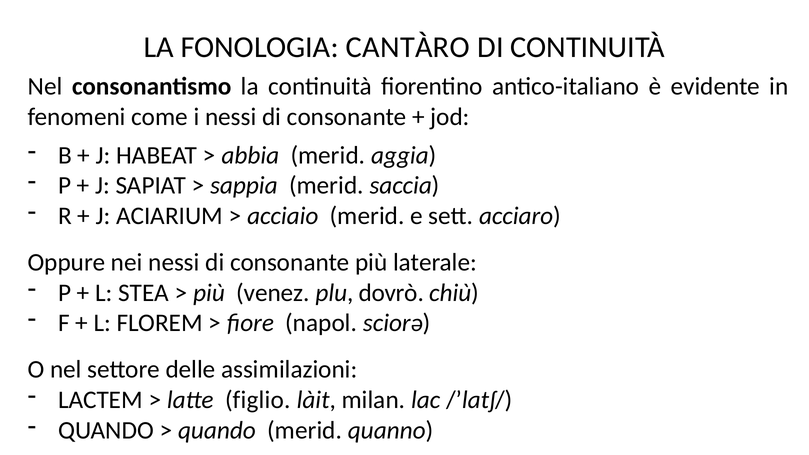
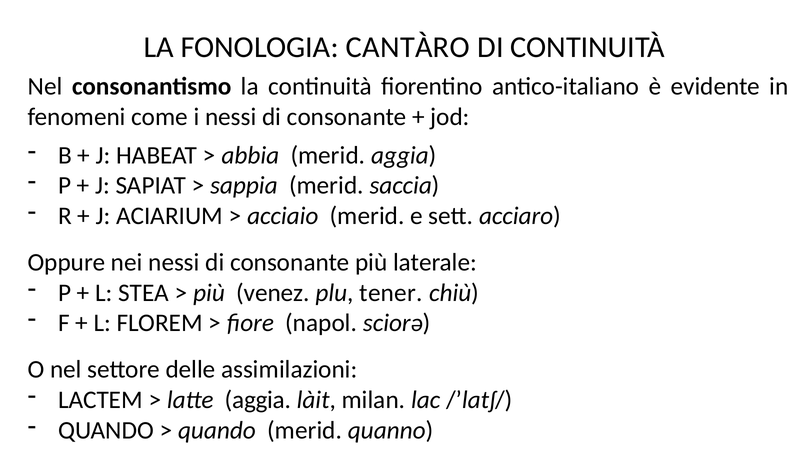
dovrò: dovrò -> tener (391, 293)
latte figlio: figlio -> aggia (258, 400)
